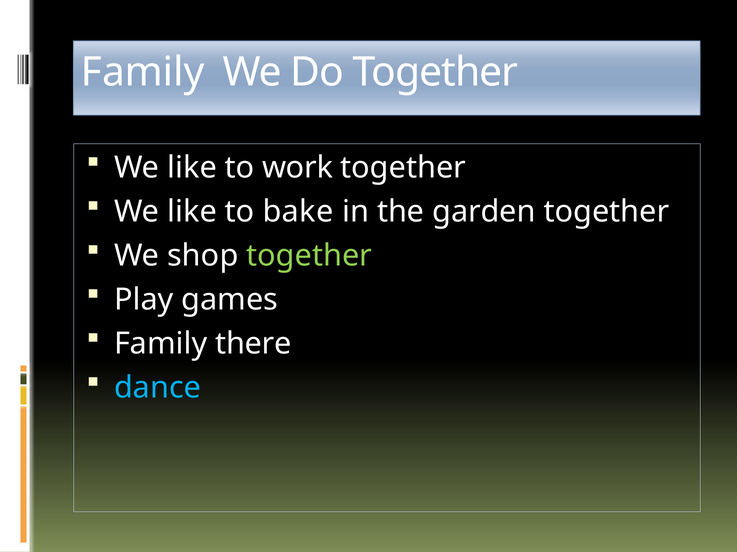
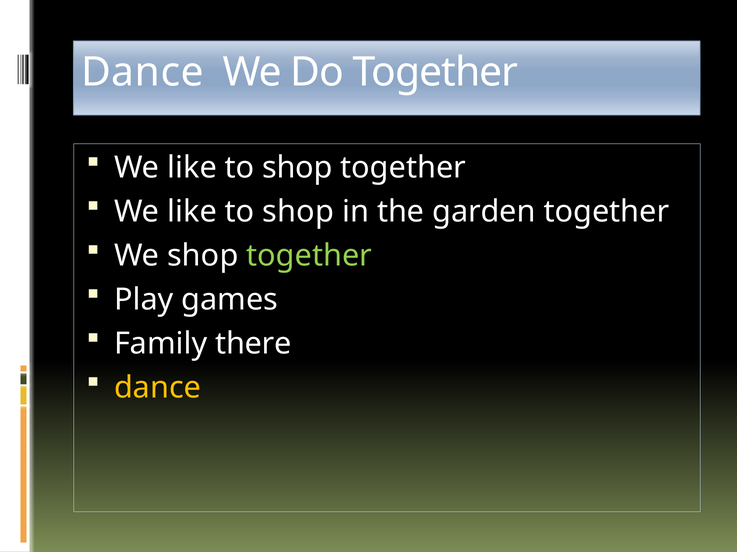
Family: Family -> Dance (142, 72)
work: work -> shop (297, 168)
bake: bake -> shop (298, 212)
dance colour: light blue -> yellow (158, 388)
